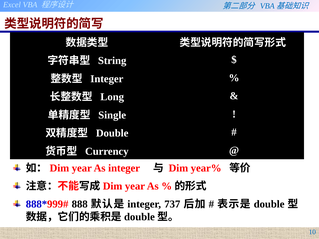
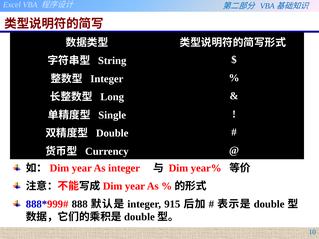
737: 737 -> 915 (172, 204)
